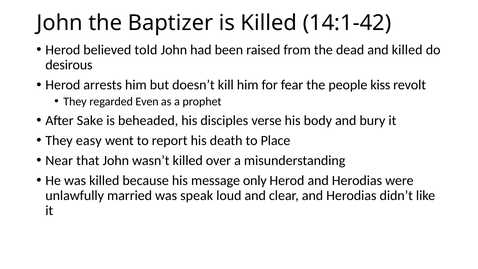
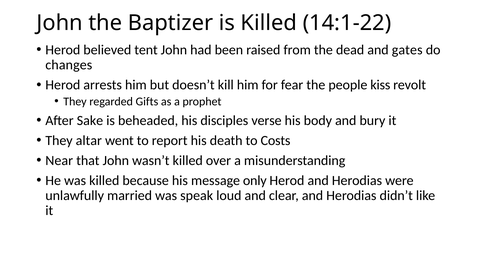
14:1-42: 14:1-42 -> 14:1-22 (347, 23)
told: told -> tent (146, 50)
and killed: killed -> gates (407, 50)
desirous: desirous -> changes (69, 65)
Even: Even -> Gifts (147, 101)
easy: easy -> altar (89, 140)
Place: Place -> Costs (276, 140)
